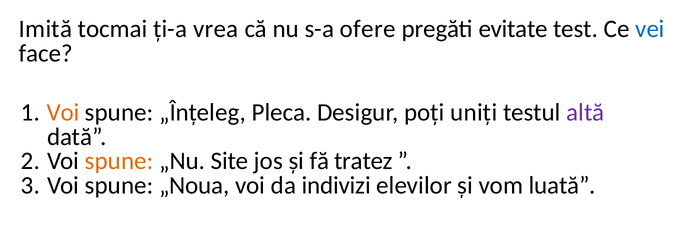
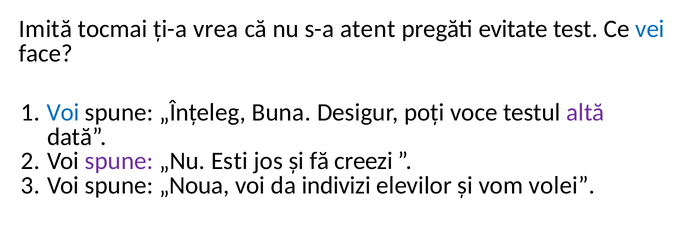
ofere: ofere -> atent (368, 29)
Voi colour: orange -> blue (63, 112)
Pleca: Pleca -> Buna (281, 112)
uniți: uniți -> voce (474, 112)
spune colour: orange -> purple (119, 161)
Site: Site -> Esti (229, 161)
tratez: tratez -> creezi (364, 161)
luată: luată -> volei (562, 185)
